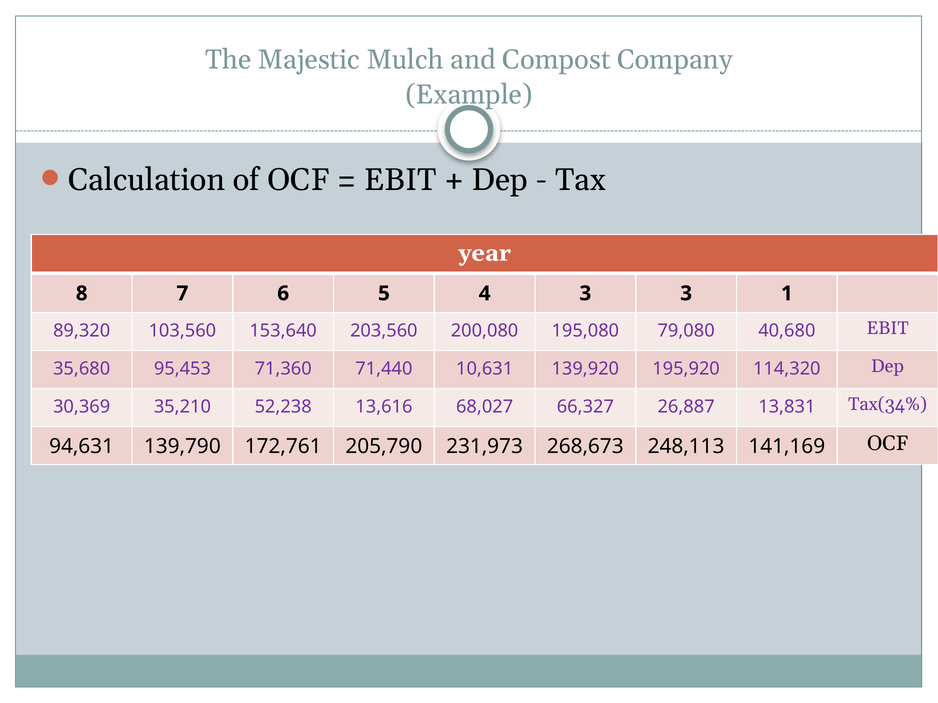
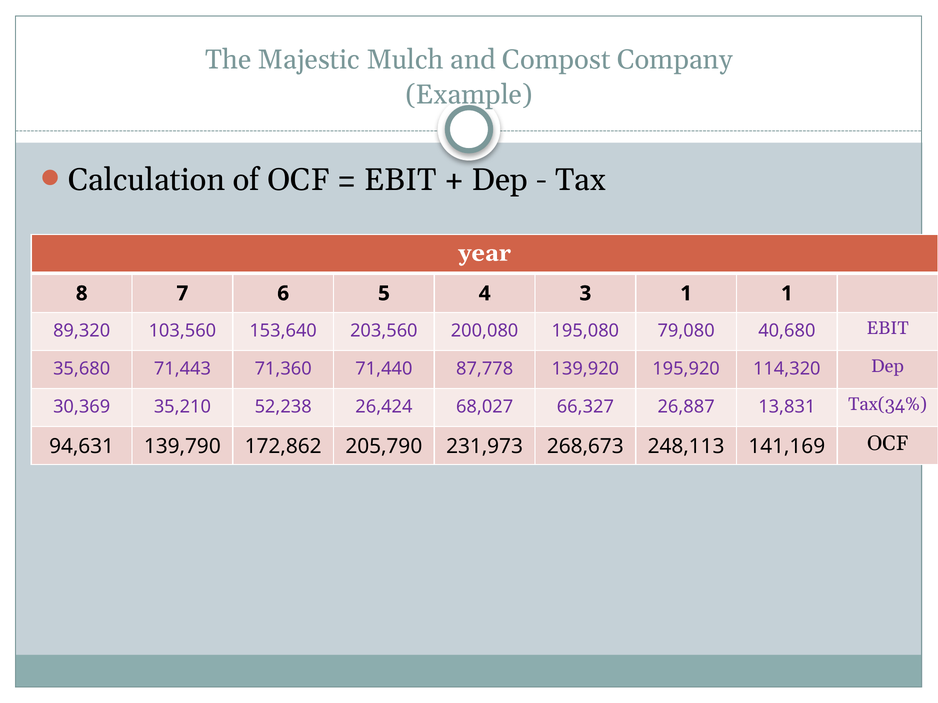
3 3: 3 -> 1 (686, 294)
95,453: 95,453 -> 71,443 (182, 369)
10,631: 10,631 -> 87,778 (485, 369)
13,616: 13,616 -> 26,424 (384, 407)
172,761: 172,761 -> 172,862 (283, 447)
